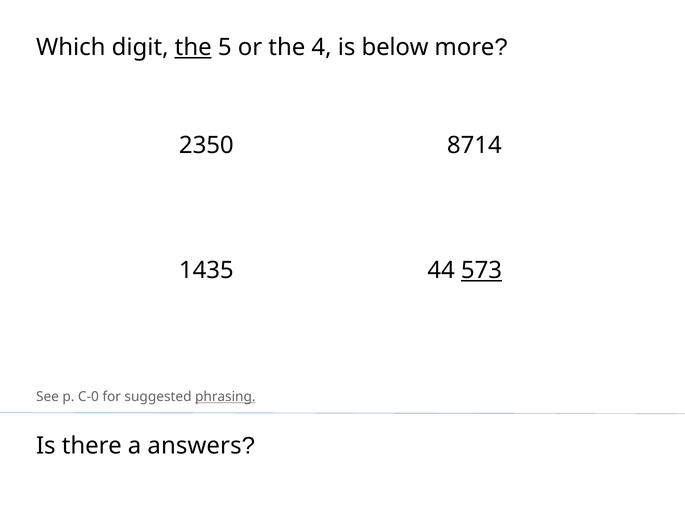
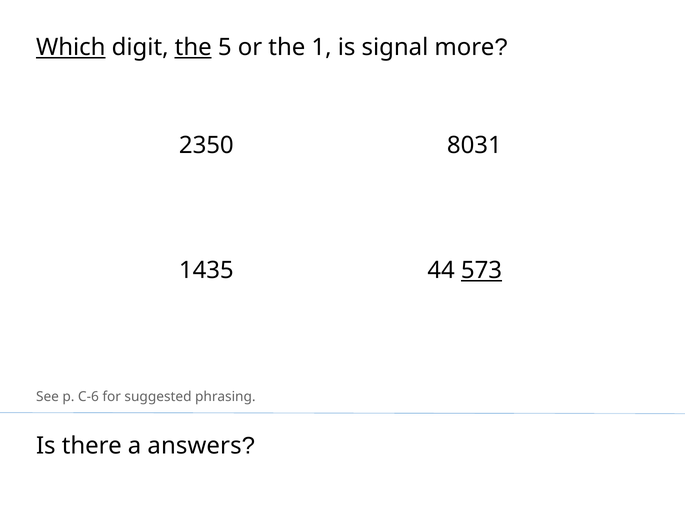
Which underline: none -> present (71, 47)
4: 4 -> 1 (322, 47)
below: below -> signal (395, 47)
8714: 8714 -> 8031 (474, 146)
C-0: C-0 -> C-6 (88, 398)
phrasing underline: present -> none (225, 398)
